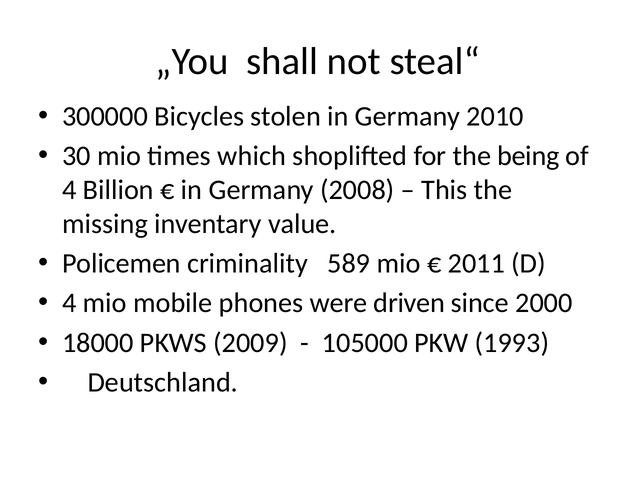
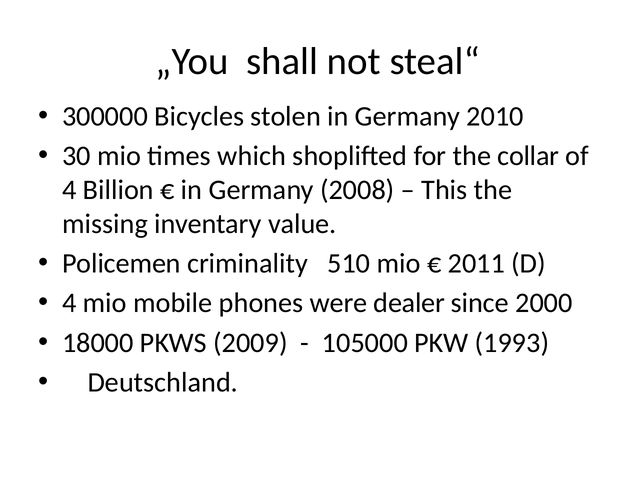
being: being -> collar (528, 156)
589: 589 -> 510 (349, 264)
driven: driven -> dealer (409, 303)
